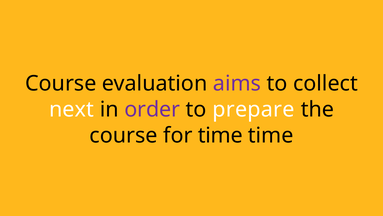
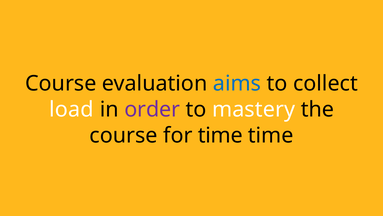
aims colour: purple -> blue (237, 83)
next: next -> load (71, 109)
prepare: prepare -> mastery (254, 109)
